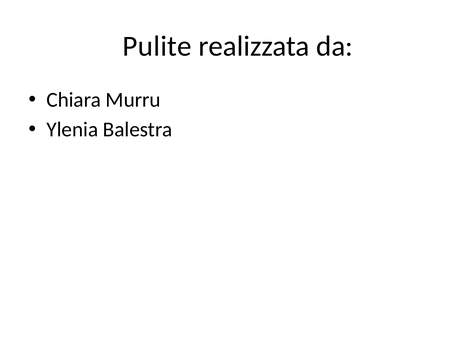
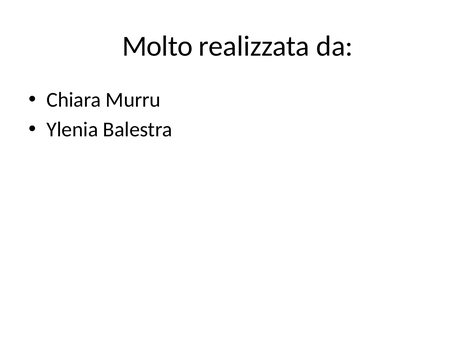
Pulite: Pulite -> Molto (157, 46)
